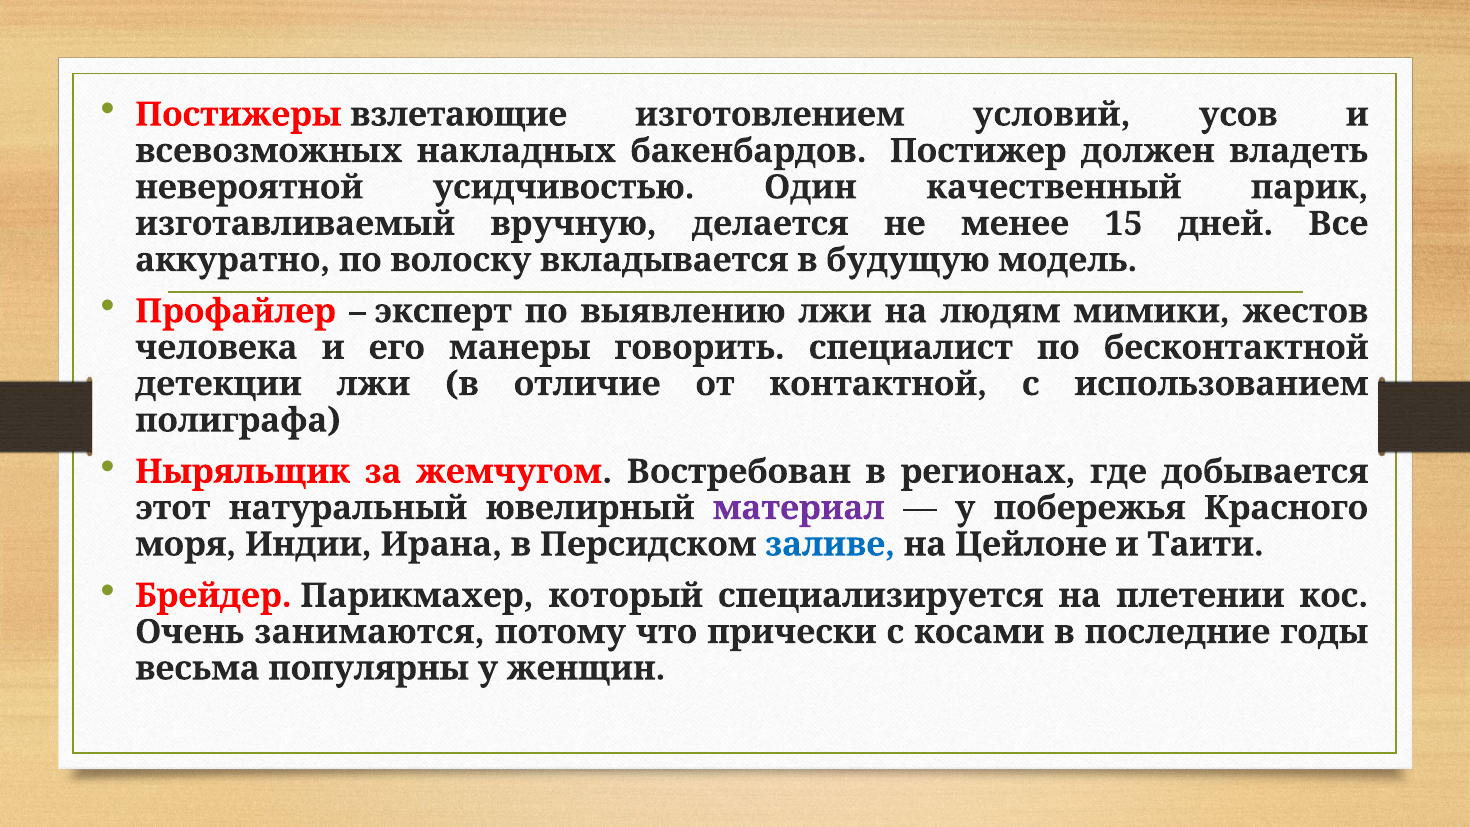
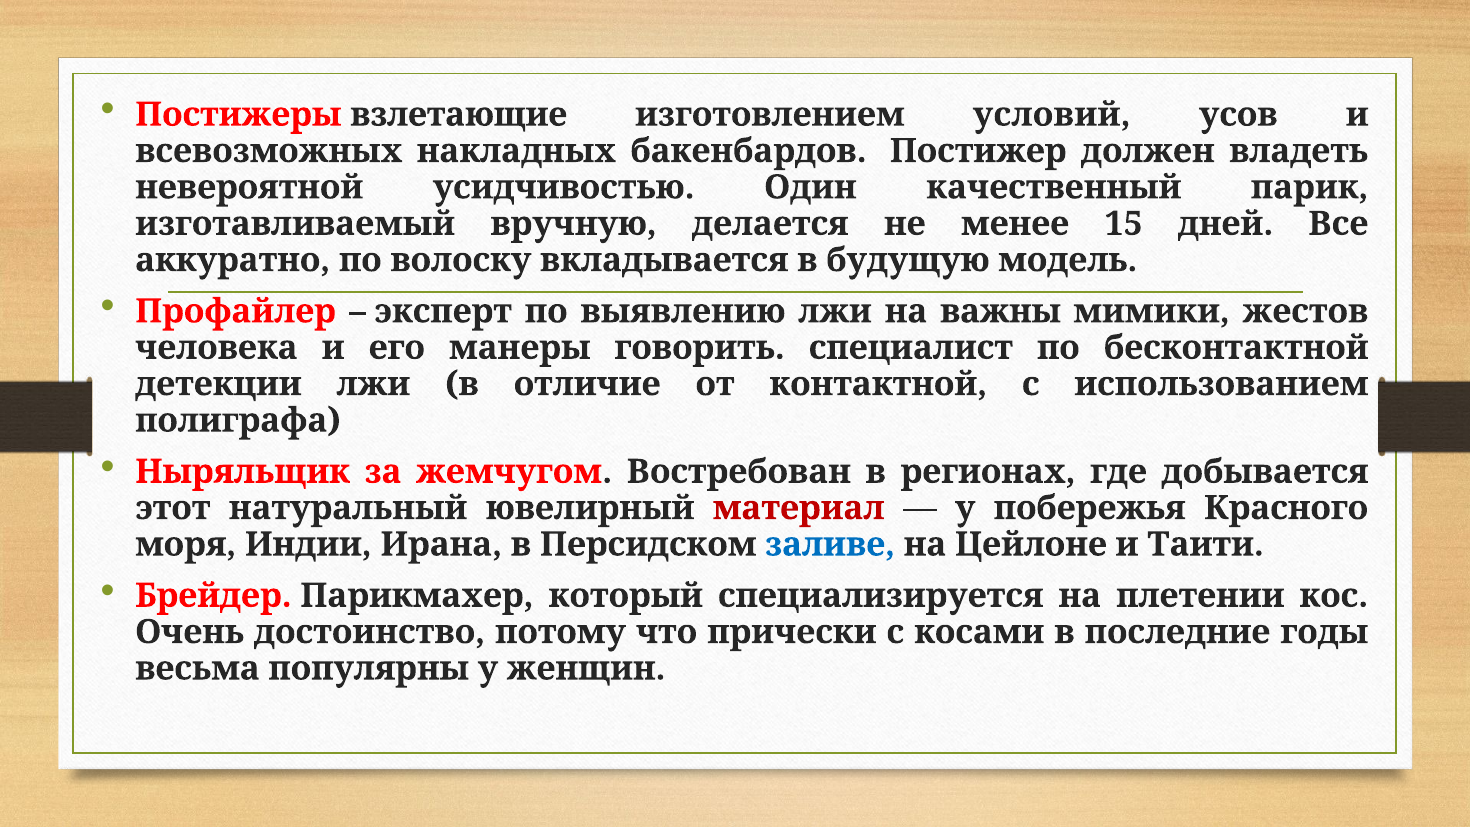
людям: людям -> важны (1001, 311)
материал colour: purple -> red (799, 508)
занимаются: занимаются -> достоинство (370, 632)
